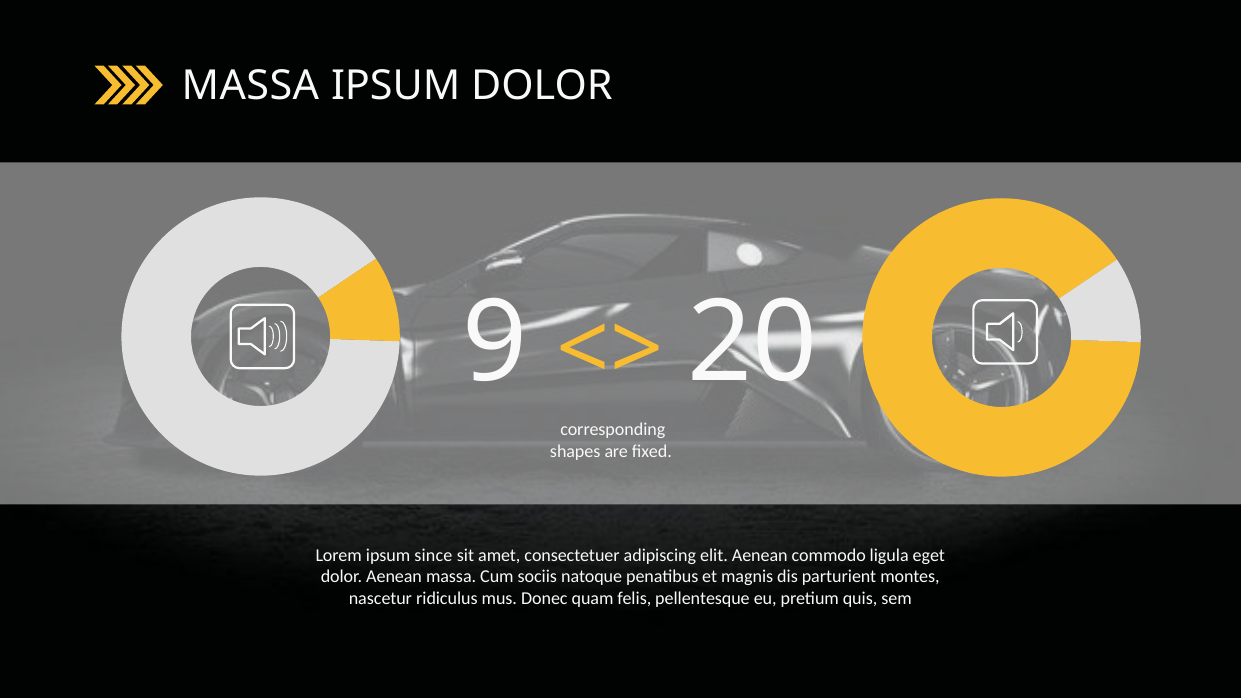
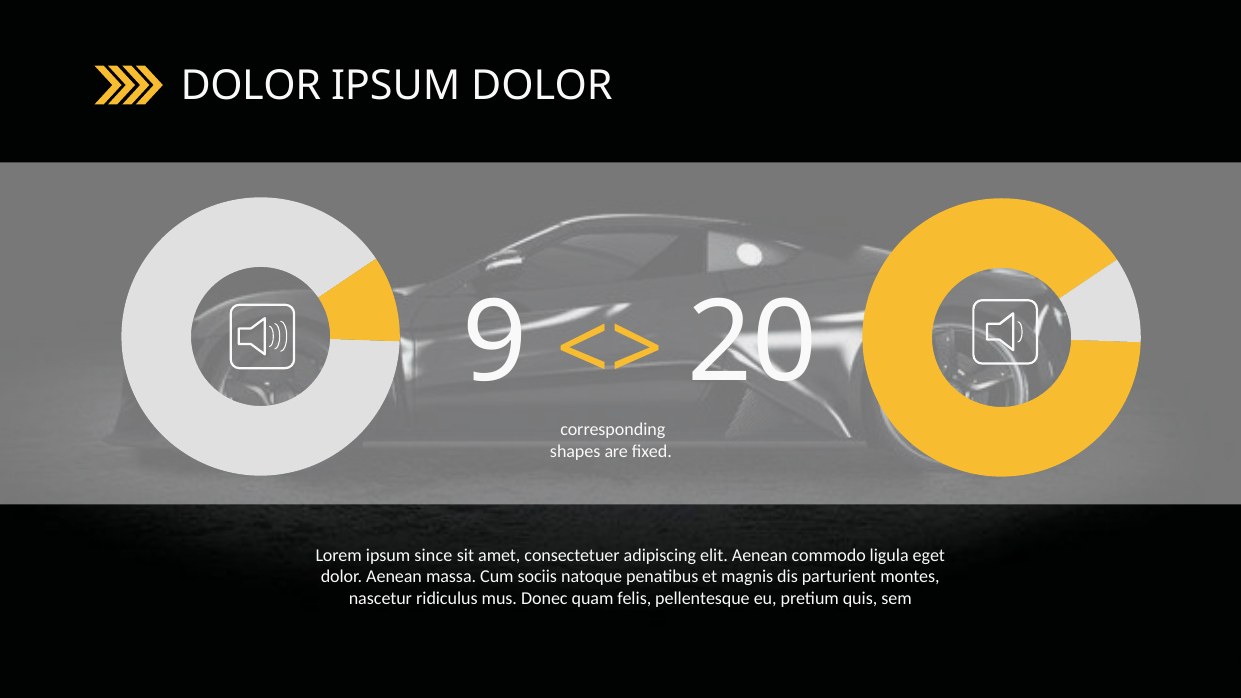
MASSA: MASSA -> DOLOR (251, 86)
